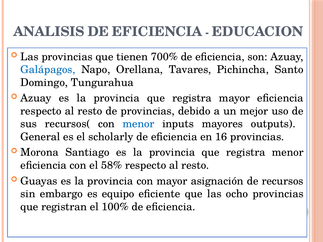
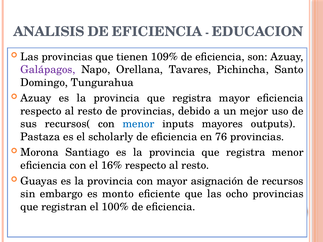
700%: 700% -> 109% (164, 57)
Galápagos colour: blue -> purple (48, 70)
General: General -> Pastaza (40, 137)
16: 16 -> 76 (221, 137)
58%: 58% -> 16% (112, 166)
equipo: equipo -> monto (118, 194)
